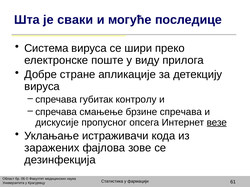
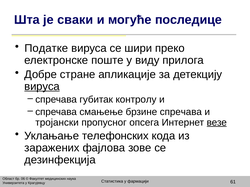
Система: Система -> Податке (46, 48)
вируса underline: none -> present (42, 87)
дискусије: дискусије -> тројански (57, 123)
истраживачи: истраживачи -> телефонских (115, 136)
